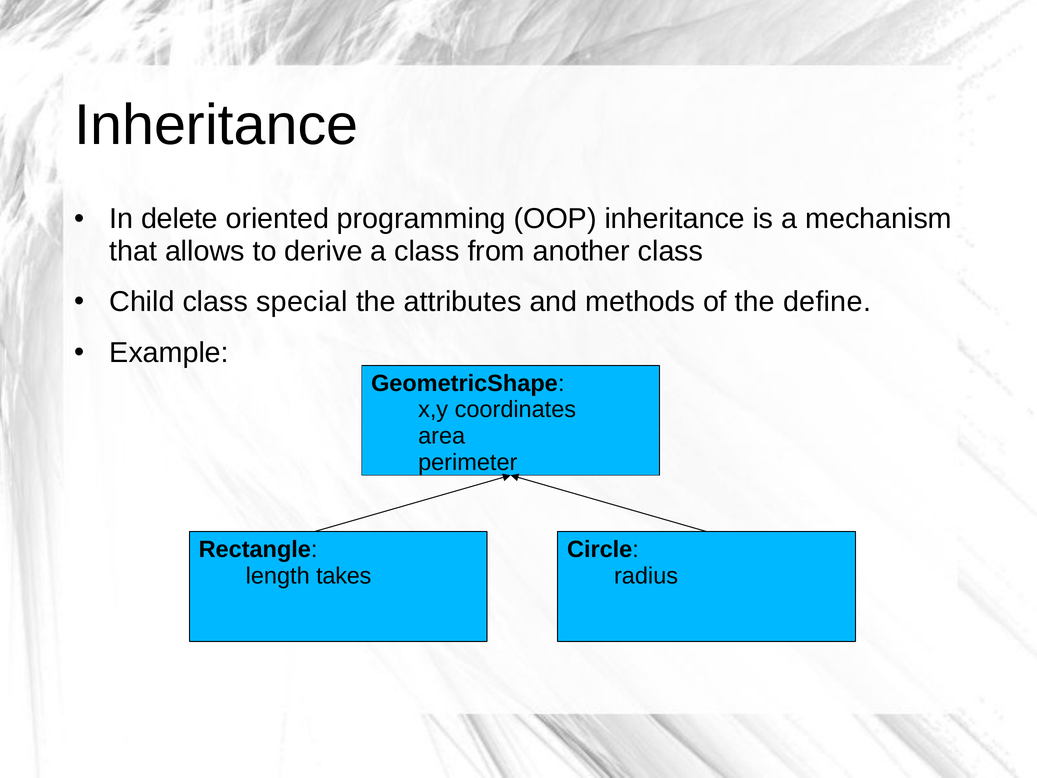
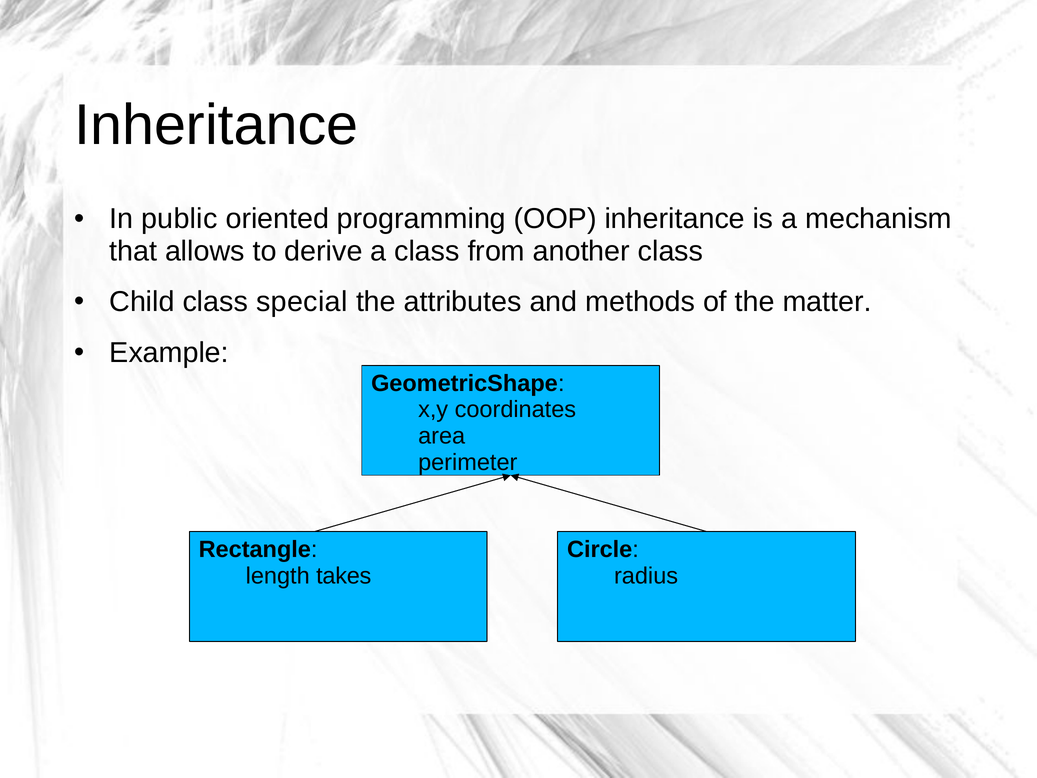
delete: delete -> public (179, 219)
define: define -> matter (827, 302)
